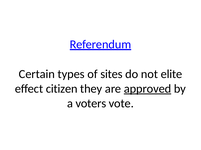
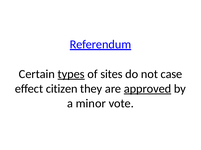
types underline: none -> present (71, 74)
elite: elite -> case (171, 74)
voters: voters -> minor (91, 104)
